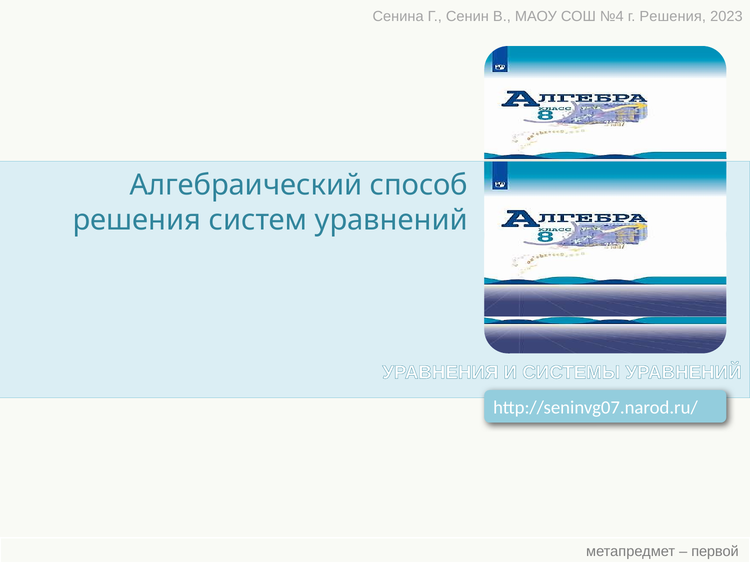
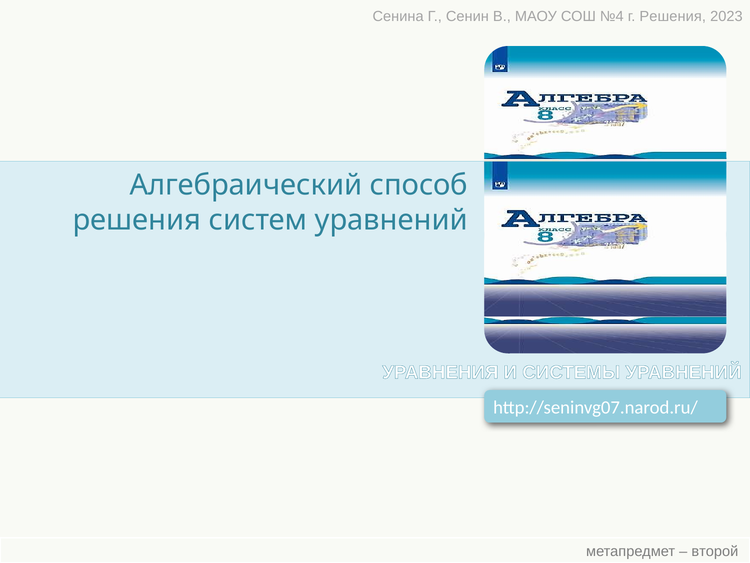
первой: первой -> второй (715, 551)
